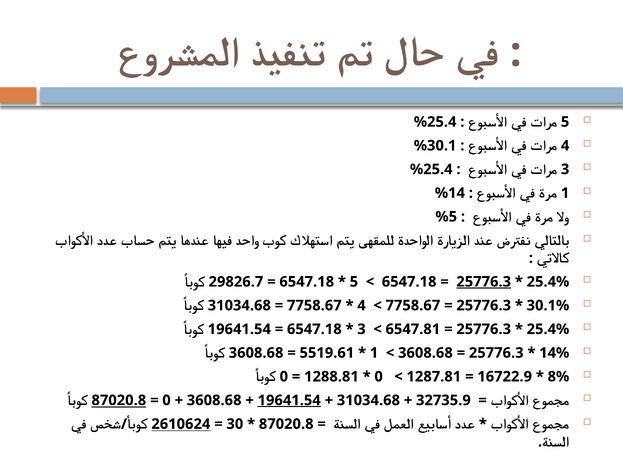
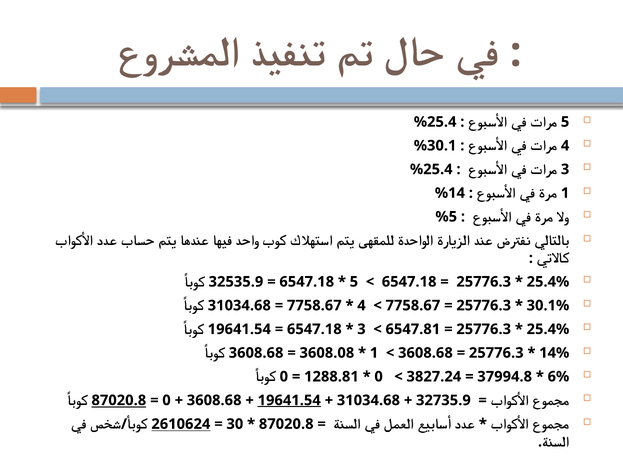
29826.7: 29826.7 -> 32535.9 (236, 282)
25776.3 underline: present -> none (484, 282)
5519.61: 5519.61 -> 3608.08 (327, 353)
1287.81: 1287.81 -> 3827.24 (434, 377)
16722.9: 16722.9 -> 37994.8 (505, 377)
8%: 8% -> 6% (558, 377)
